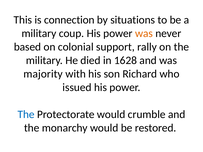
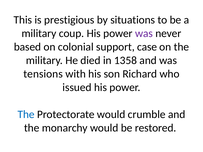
connection: connection -> prestigious (69, 20)
was colour: orange -> purple (144, 33)
rally: rally -> case (147, 47)
1628: 1628 -> 1358 (126, 61)
majority: majority -> tensions (43, 74)
